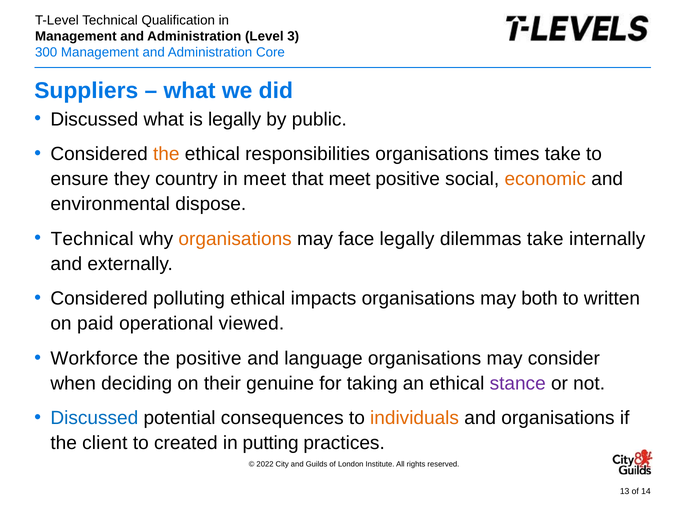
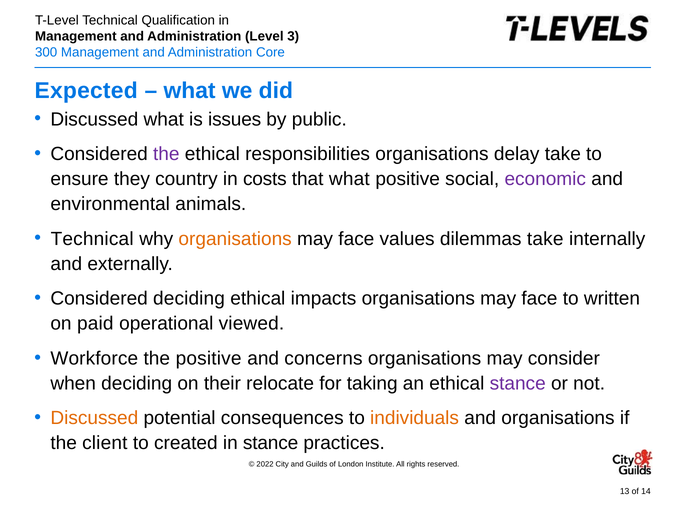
Suppliers: Suppliers -> Expected (86, 91)
is legally: legally -> issues (235, 119)
the colour: orange -> purple (166, 154)
times: times -> delay (517, 154)
in meet: meet -> costs (265, 179)
that meet: meet -> what (349, 179)
economic colour: orange -> purple (545, 179)
dispose: dispose -> animals (211, 204)
face legally: legally -> values (407, 239)
Considered polluting: polluting -> deciding (189, 298)
both: both -> face (539, 298)
language: language -> concerns (323, 358)
genuine: genuine -> relocate (280, 383)
Discussed colour: blue -> orange (94, 418)
in putting: putting -> stance (271, 443)
